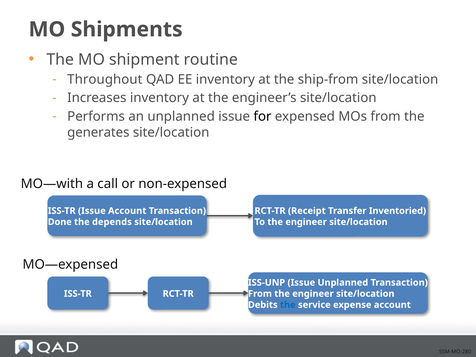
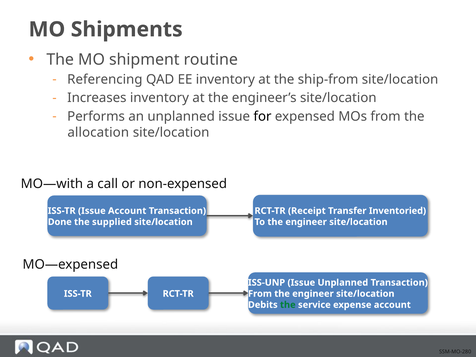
Throughout: Throughout -> Referencing (105, 79)
generates: generates -> allocation (98, 132)
depends: depends -> supplied (112, 222)
the colour: blue -> green (288, 305)
